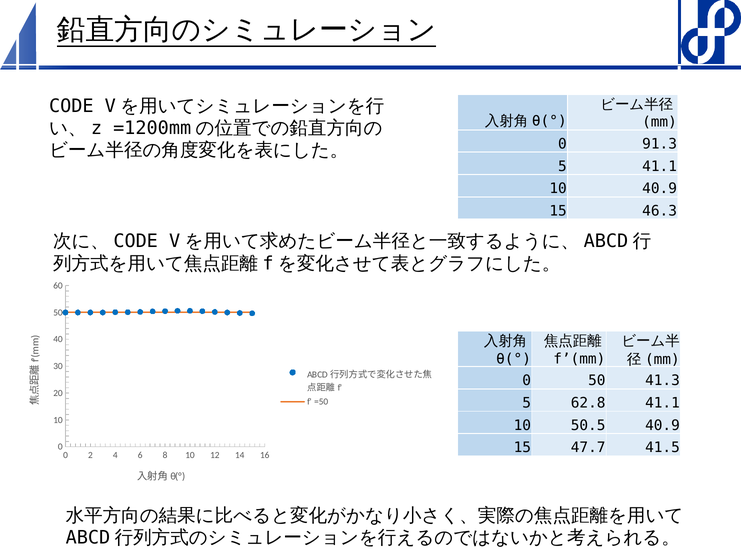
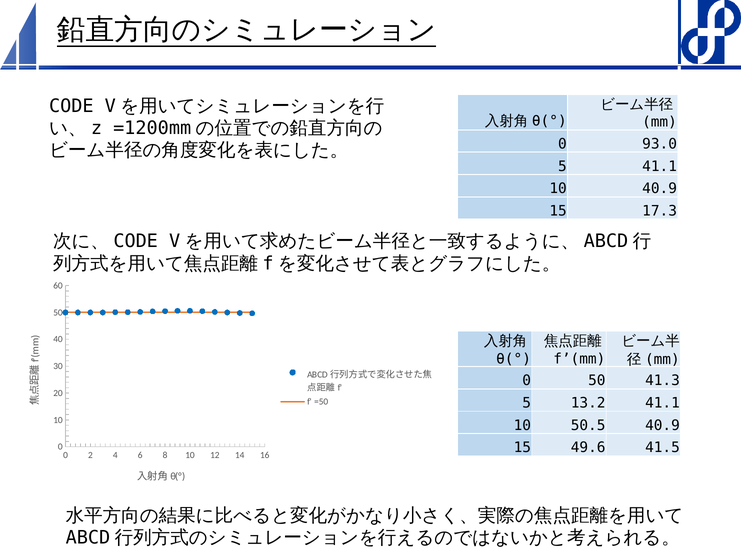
91.3: 91.3 -> 93.0 (660, 144)
46.3: 46.3 -> 17.3 (660, 211)
62.8: 62.8 -> 13.2 (588, 403)
47.7: 47.7 -> 49.6 (588, 447)
